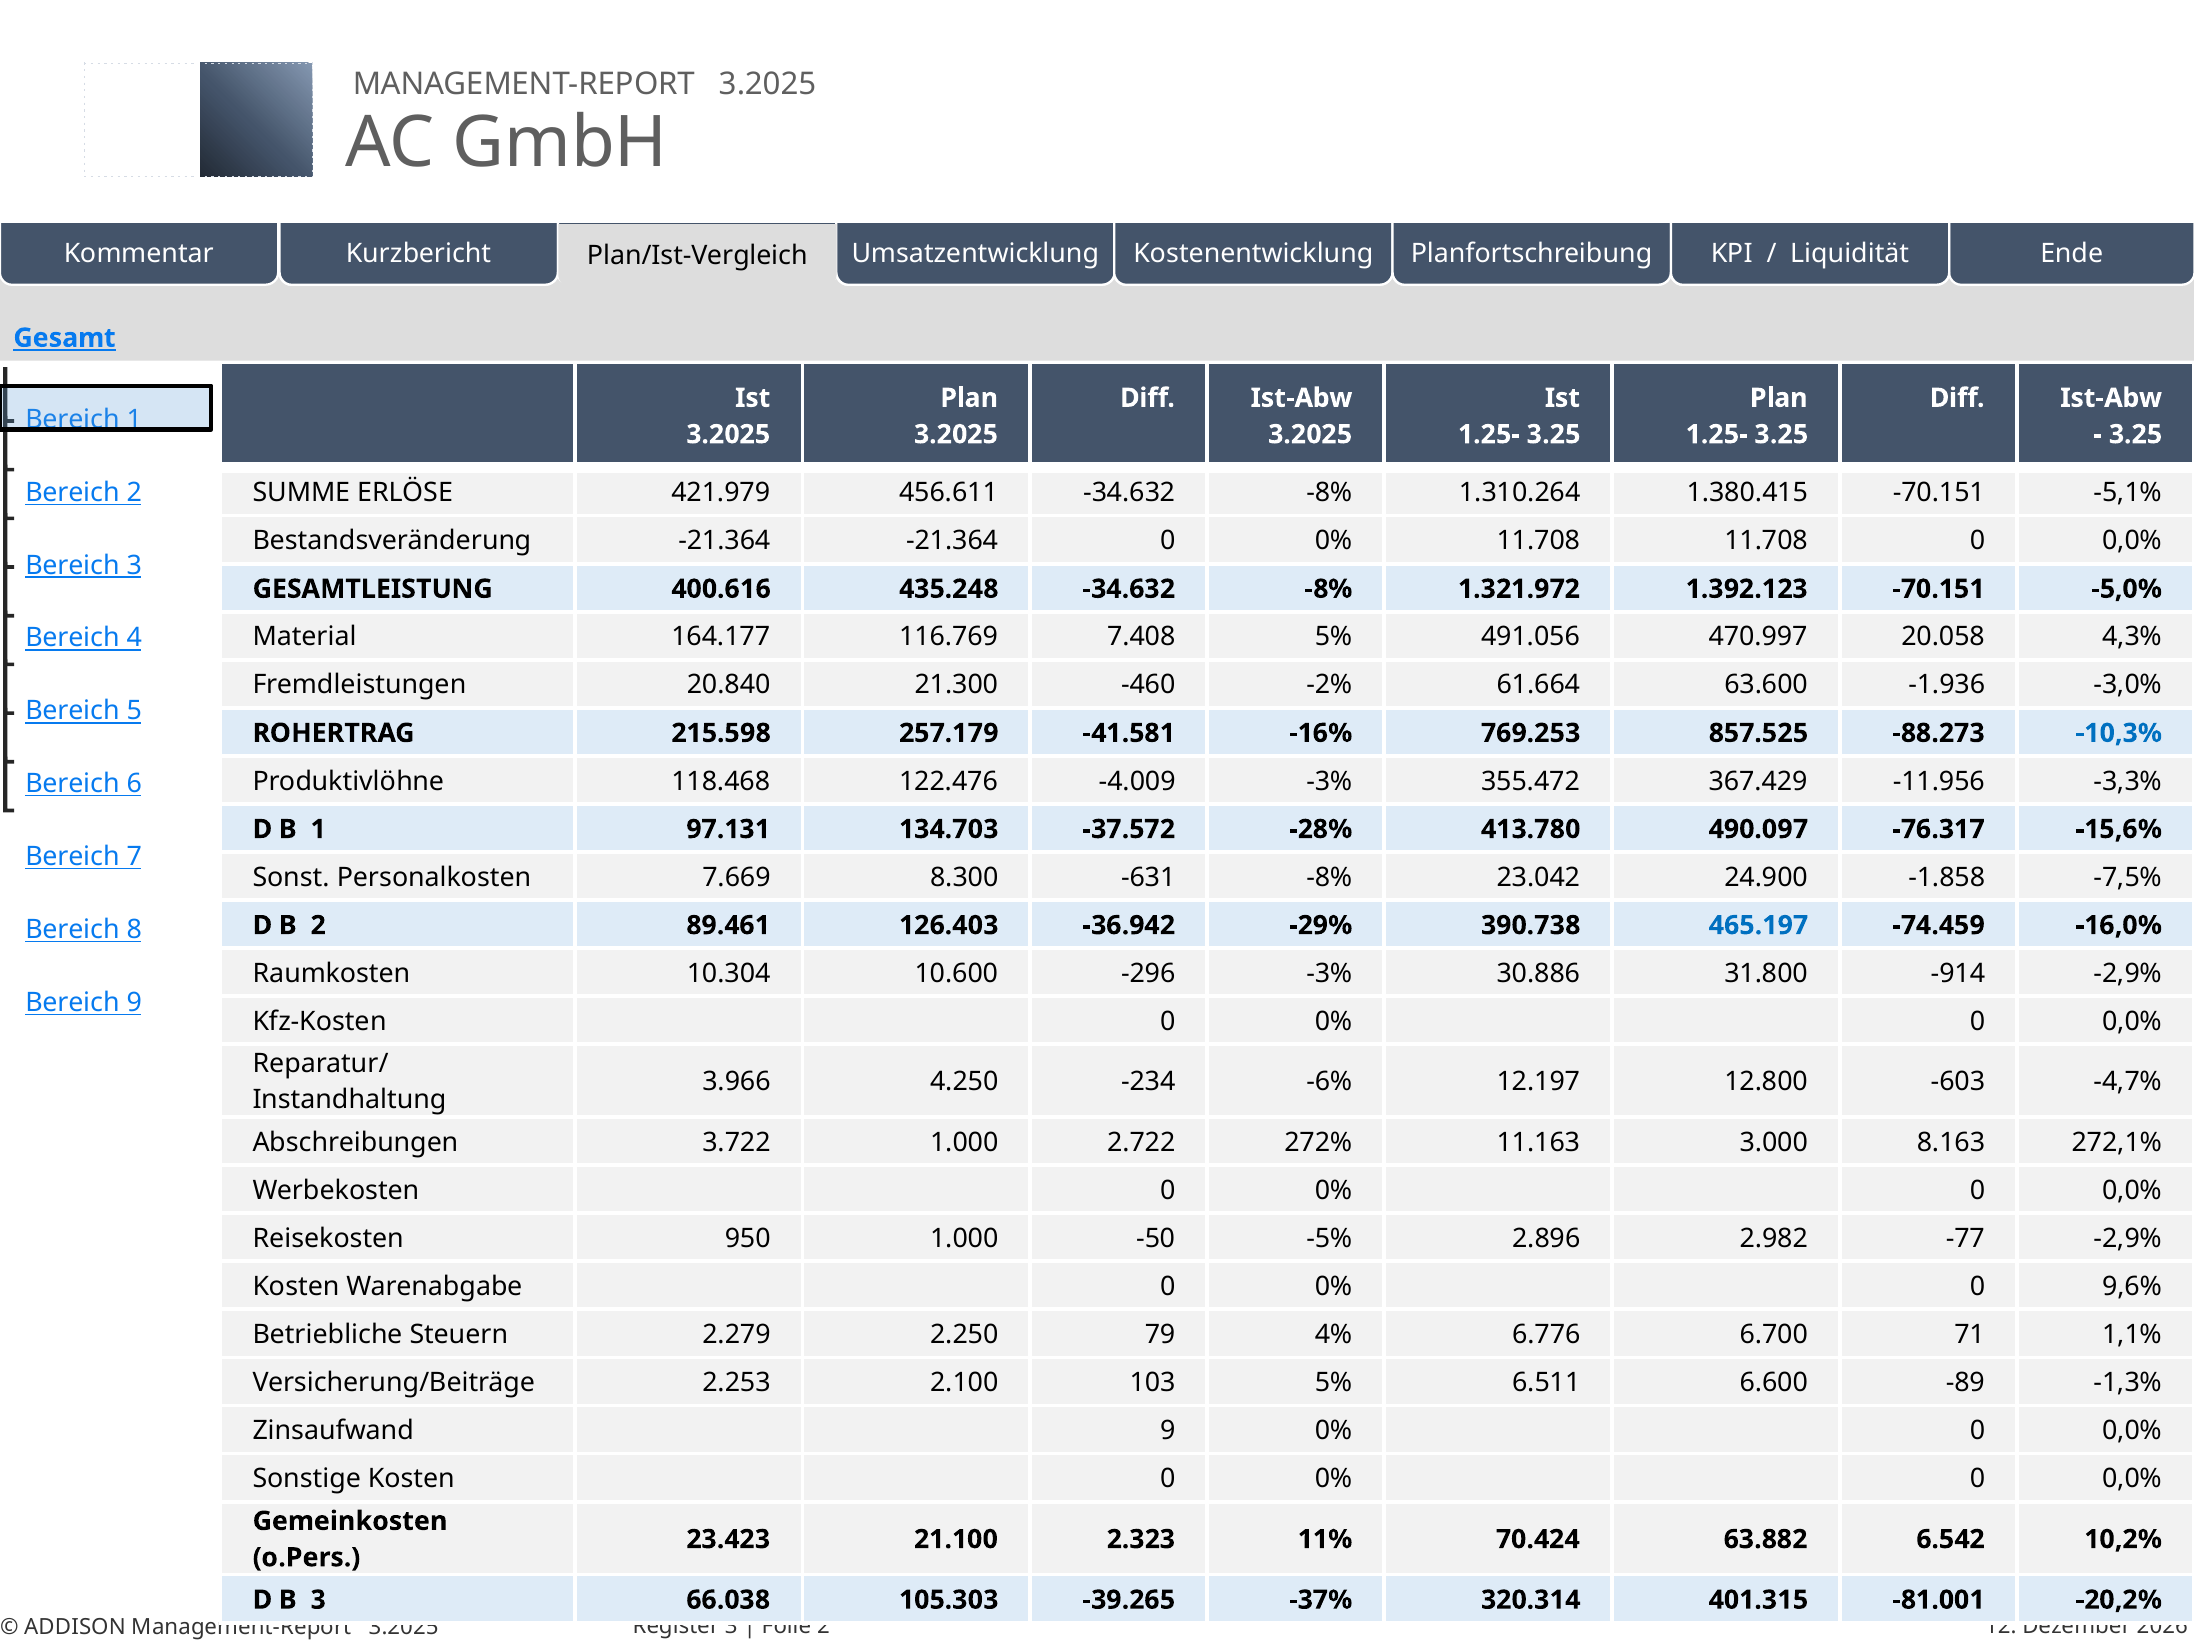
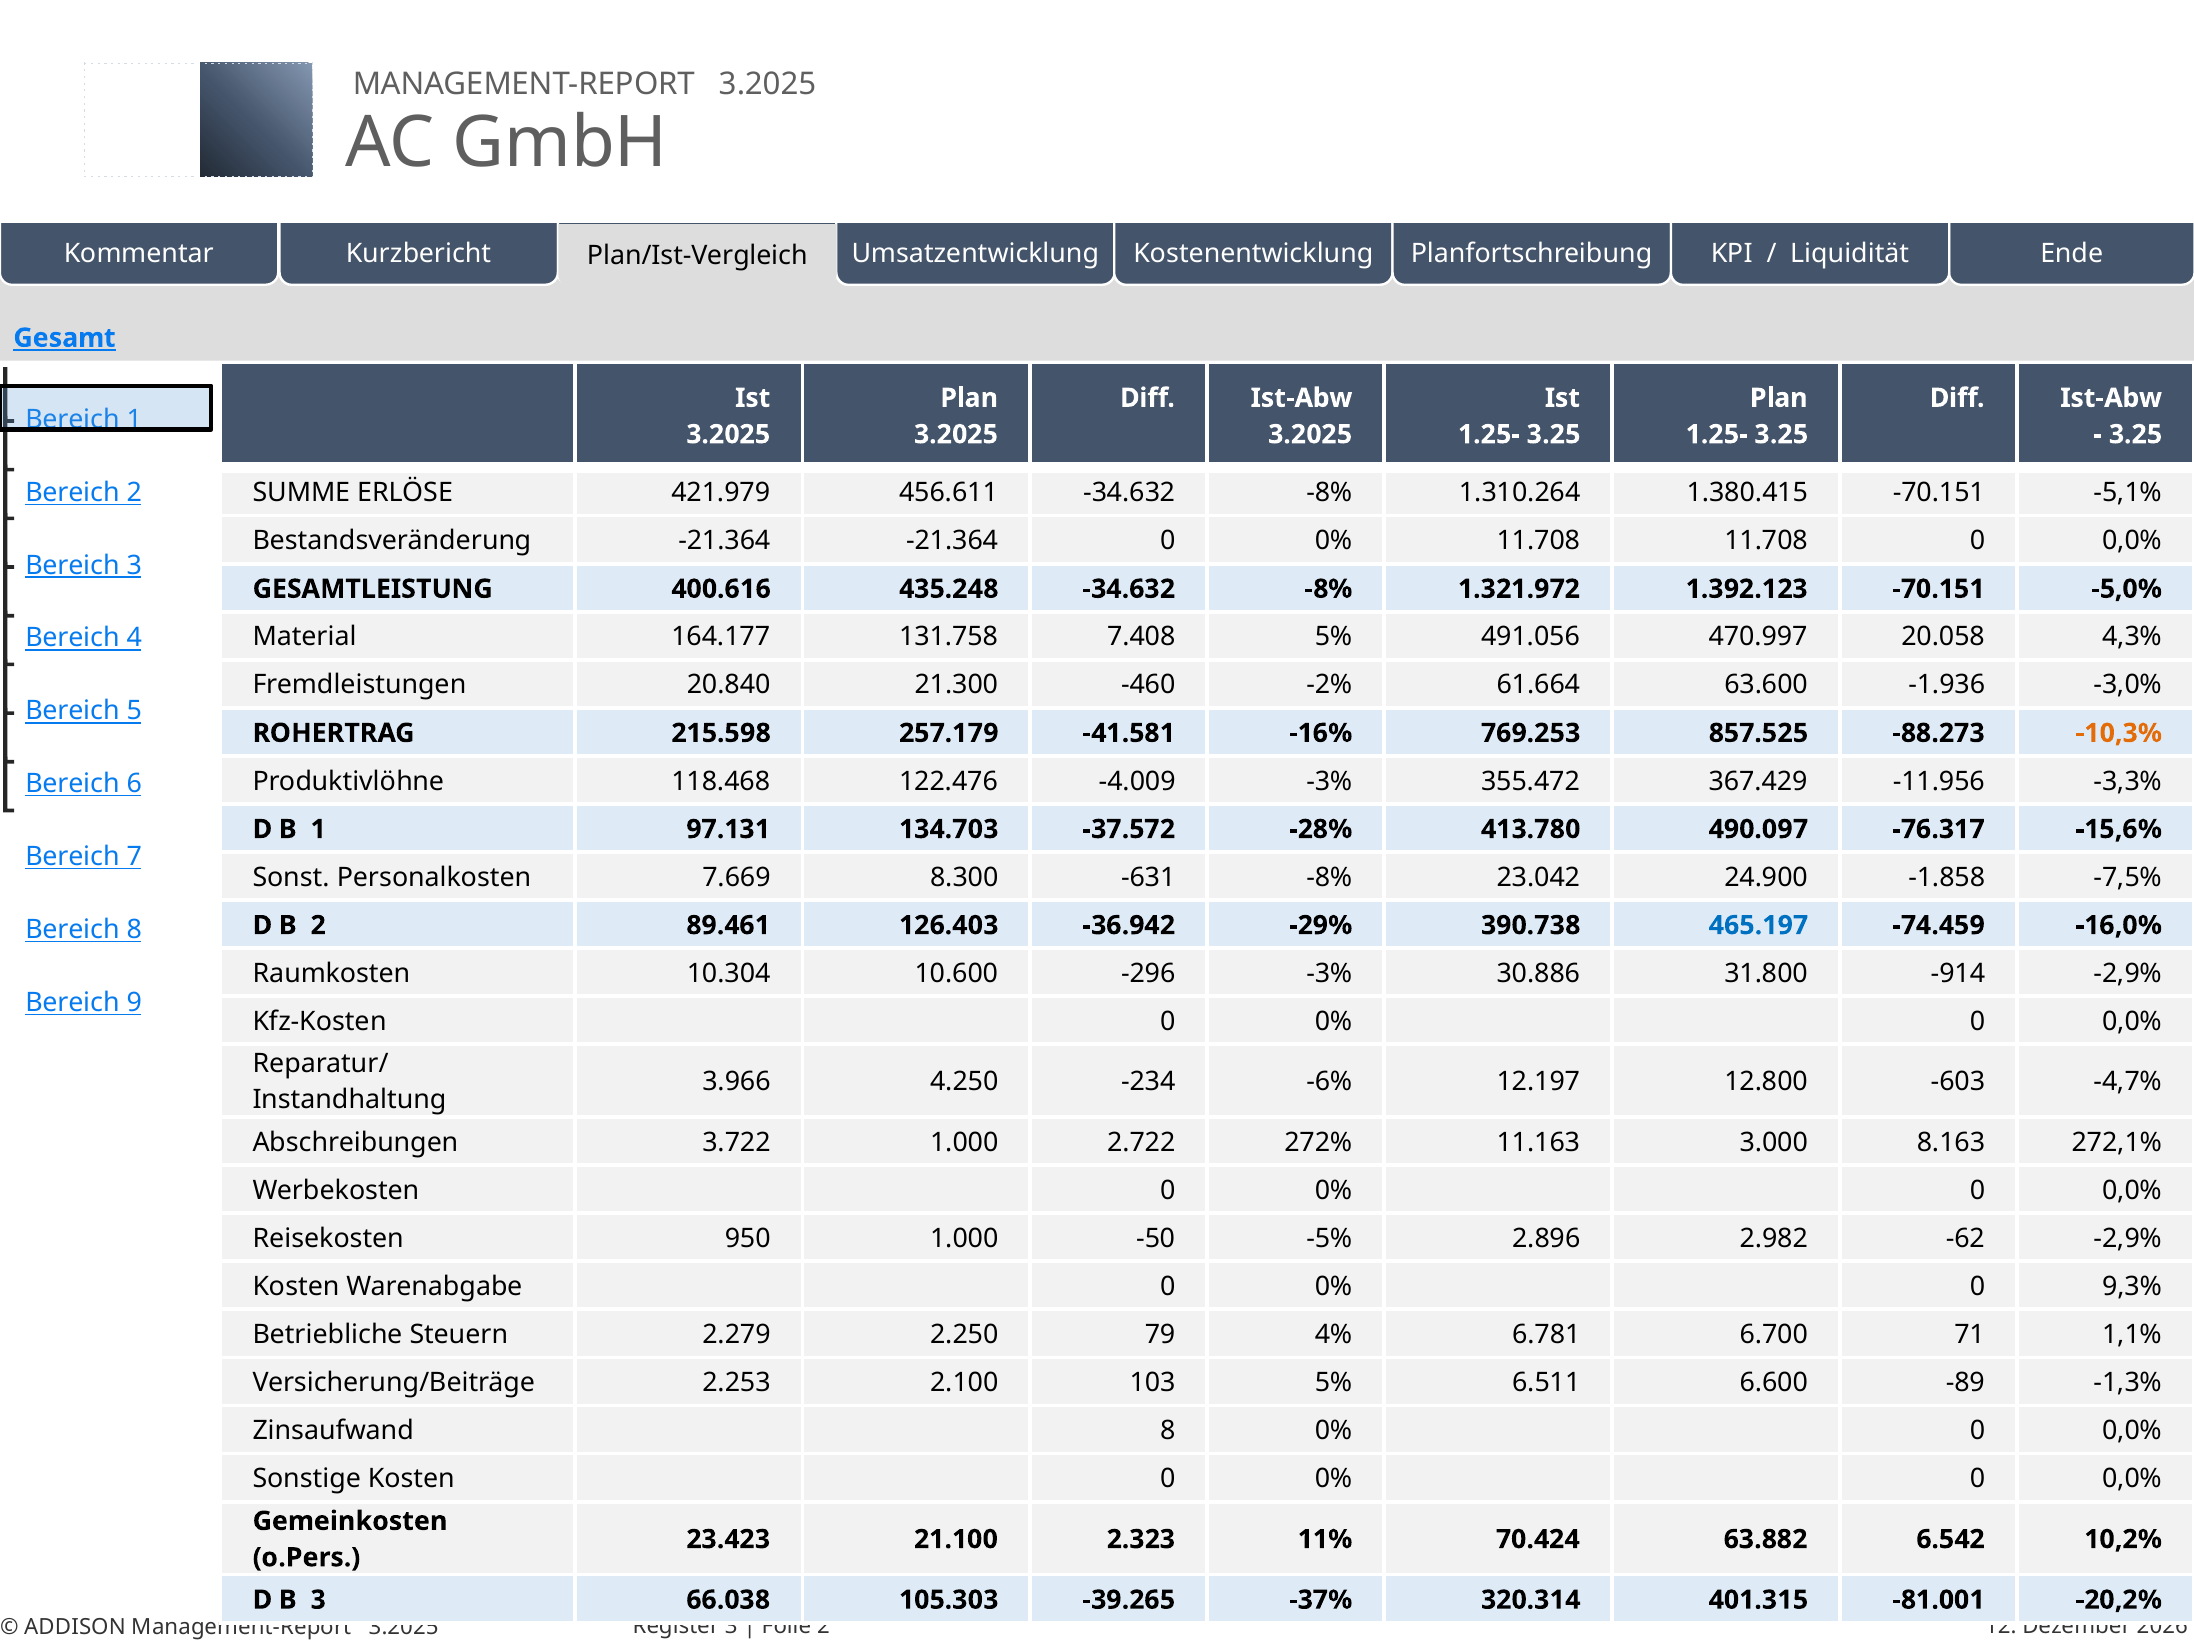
116.769: 116.769 -> 131.758 (949, 637)
-10,3% colour: blue -> orange (2119, 733)
-77: -77 -> -62 (1965, 1239)
9,6%: 9,6% -> 9,3% (2132, 1287)
6.776: 6.776 -> 6.781 (1546, 1335)
Zinsaufwand 9: 9 -> 8 (1168, 1431)
